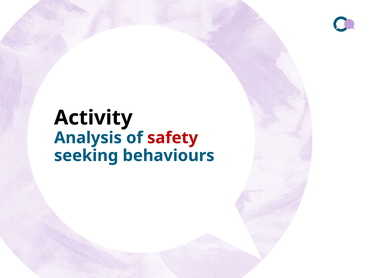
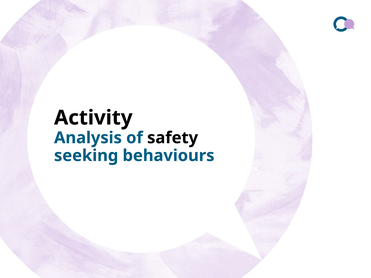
safety colour: red -> black (173, 138)
